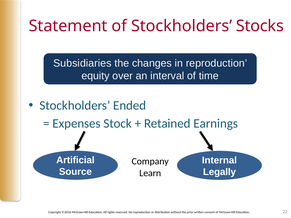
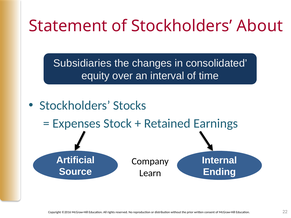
Stocks: Stocks -> About (260, 26)
in reproduction: reproduction -> consolidated (217, 63)
Ended: Ended -> Stocks (130, 106)
Legally: Legally -> Ending (219, 172)
